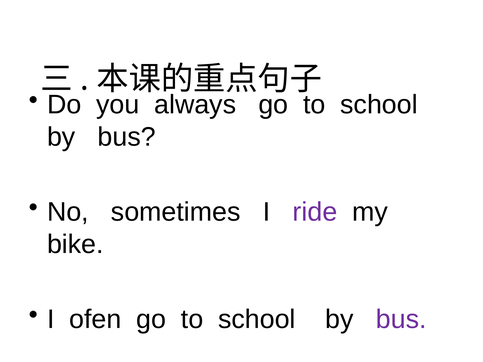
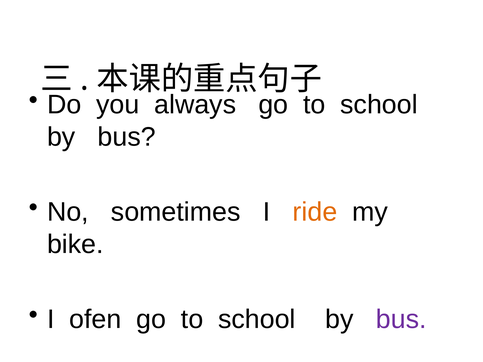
ride colour: purple -> orange (315, 212)
